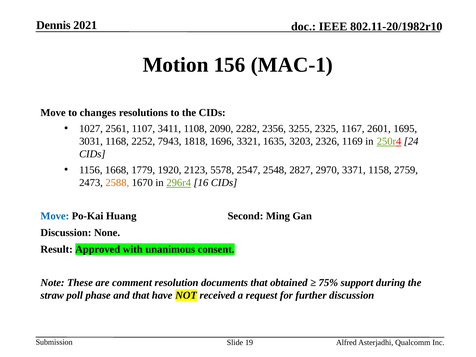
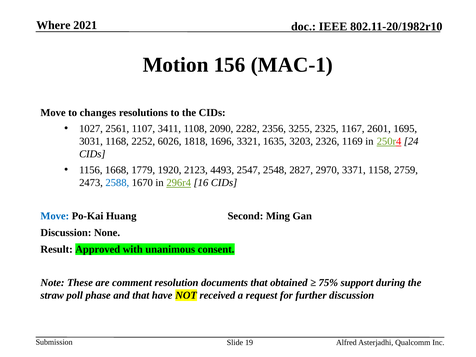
Dennis: Dennis -> Where (53, 25)
7943: 7943 -> 6026 (170, 141)
5578: 5578 -> 4493 (222, 170)
2588 colour: orange -> blue (117, 183)
